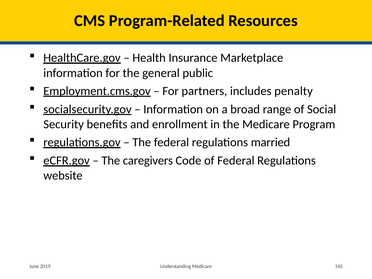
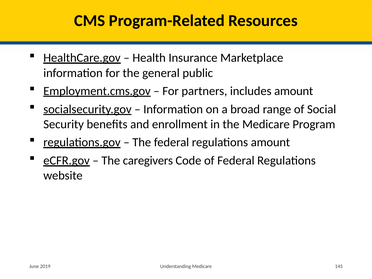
includes penalty: penalty -> amount (294, 91)
regulations married: married -> amount (270, 142)
